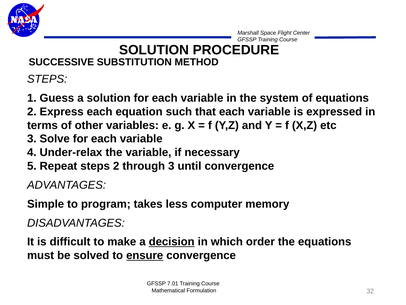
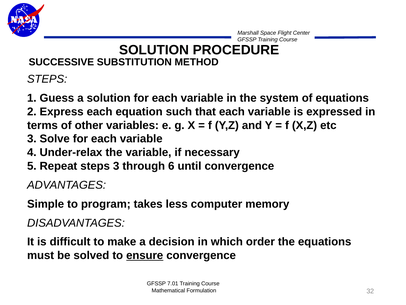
steps 2: 2 -> 3 (116, 166)
through 3: 3 -> 6 (171, 166)
decision underline: present -> none (172, 242)
